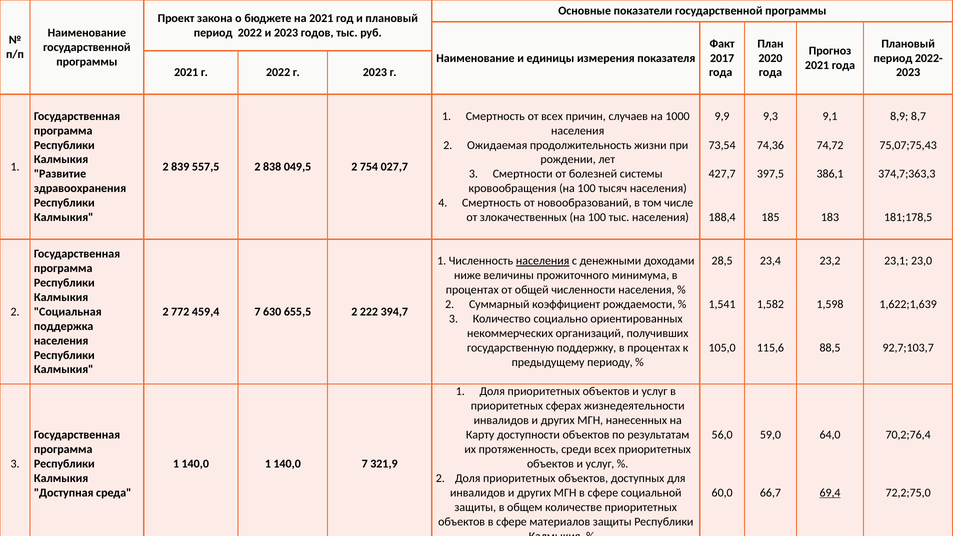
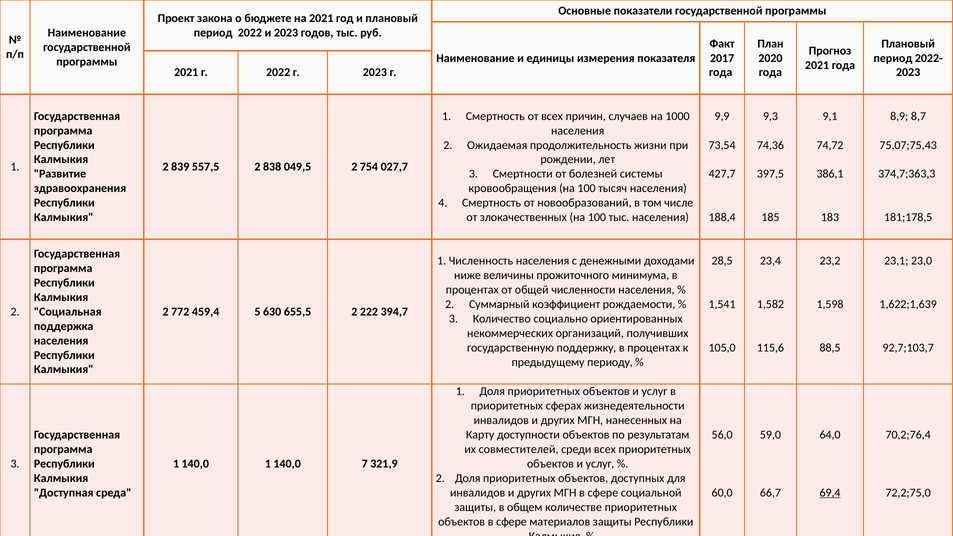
населения underline: present -> none (543, 261)
459,4 7: 7 -> 5 (258, 312)
протяженность: протяженность -> совместителей (519, 449)
